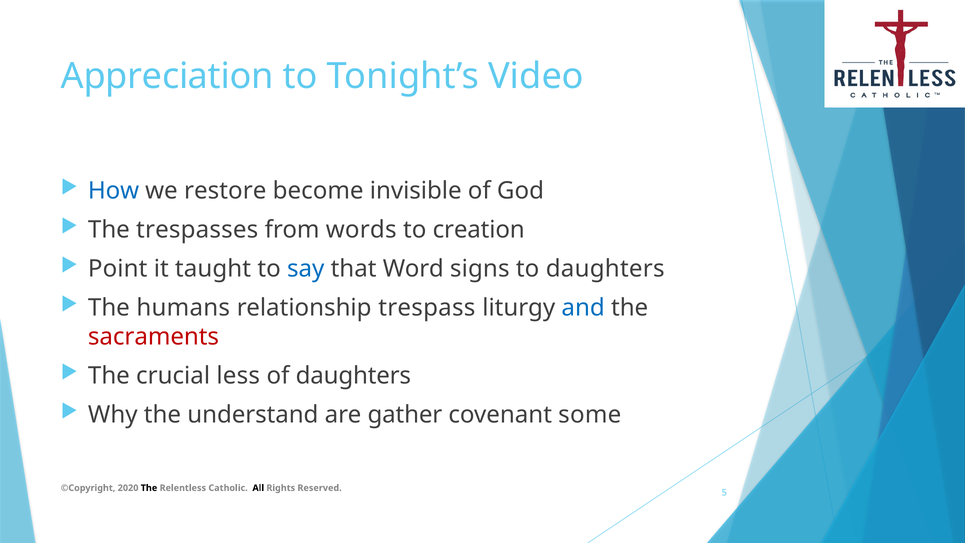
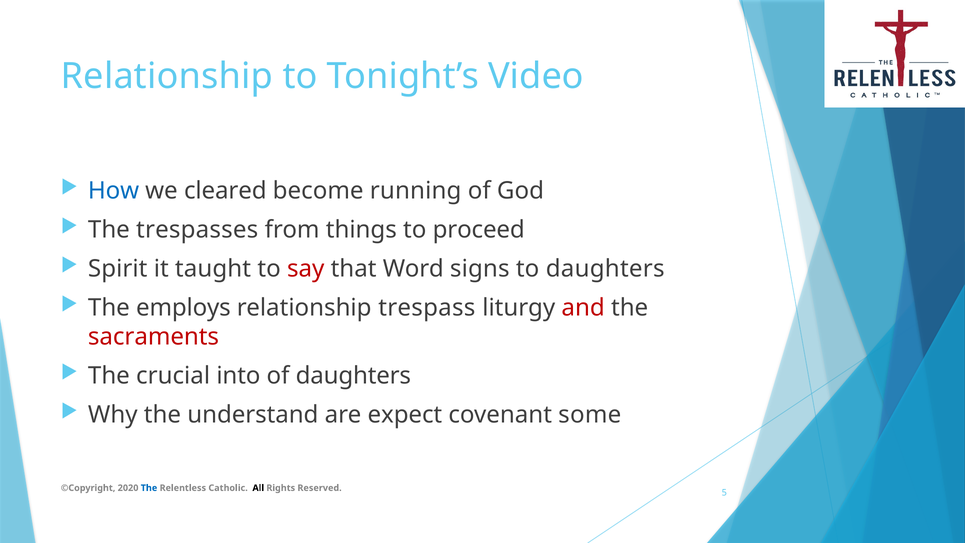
Appreciation: Appreciation -> Relationship (167, 76)
restore: restore -> cleared (225, 191)
invisible: invisible -> running (416, 191)
words: words -> things (361, 230)
creation: creation -> proceed (479, 230)
Point: Point -> Spirit (118, 269)
say colour: blue -> red (306, 269)
humans: humans -> employs (183, 308)
and colour: blue -> red (583, 308)
less: less -> into (238, 376)
gather: gather -> expect (405, 415)
The colour: black -> blue (149, 488)
